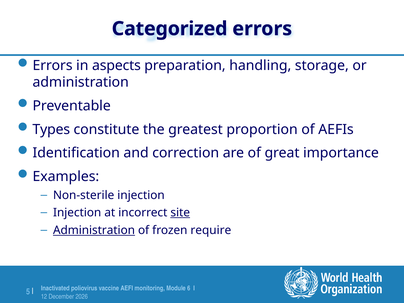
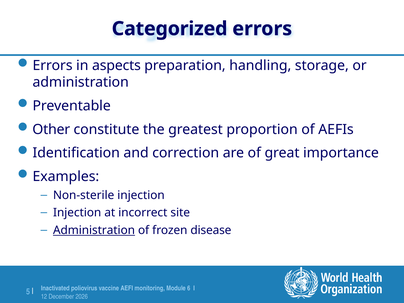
Types: Types -> Other (51, 129)
site underline: present -> none (180, 213)
require: require -> disease (211, 230)
